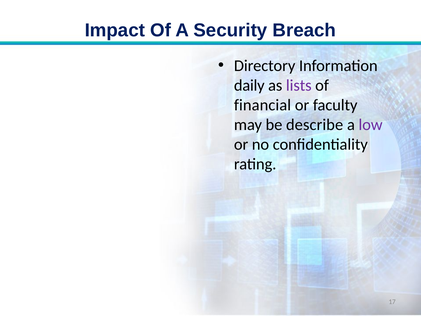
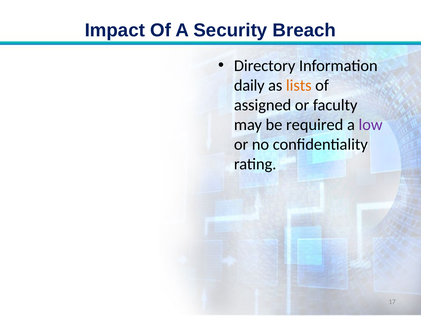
lists colour: purple -> orange (299, 85)
financial: financial -> assigned (263, 105)
describe: describe -> required (315, 125)
